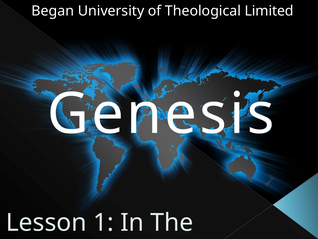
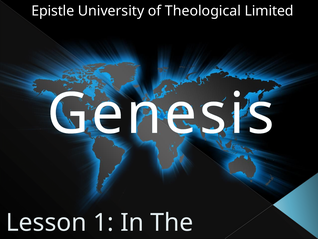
Began: Began -> Epistle (53, 11)
